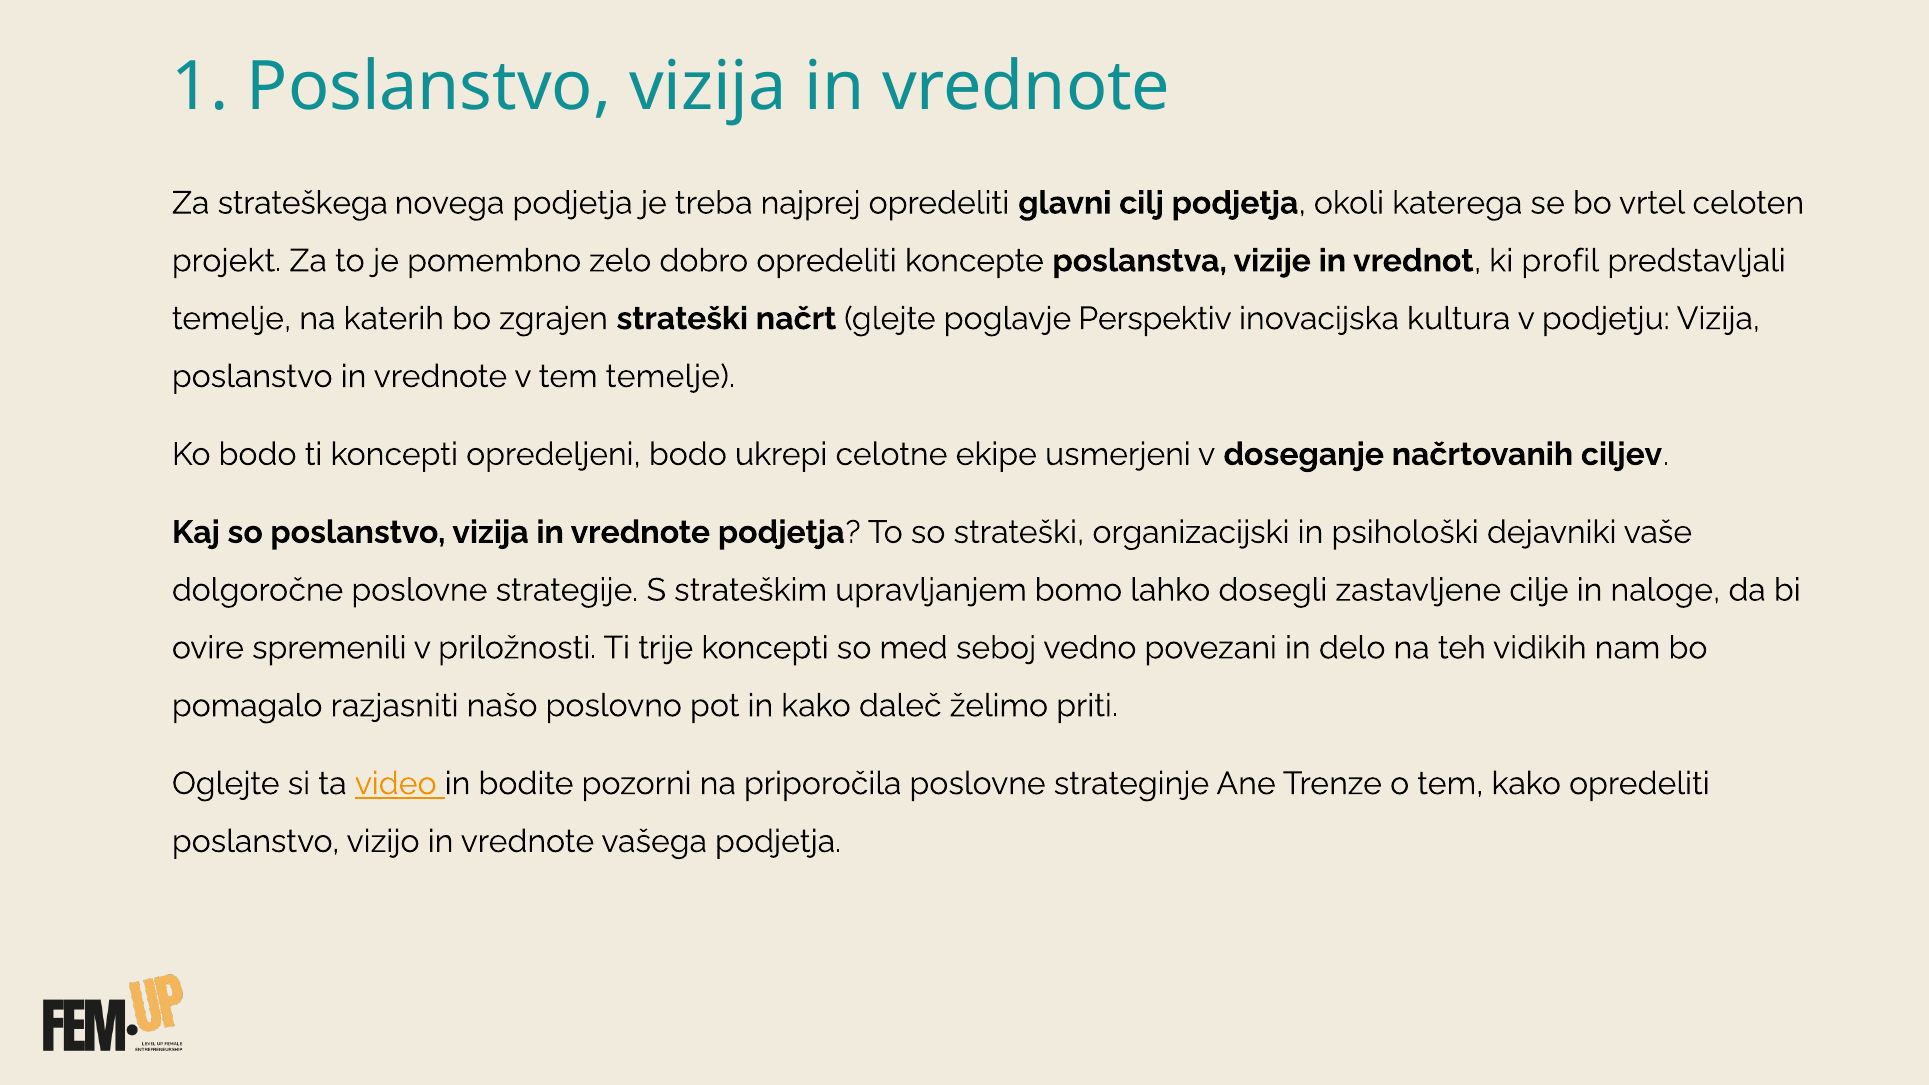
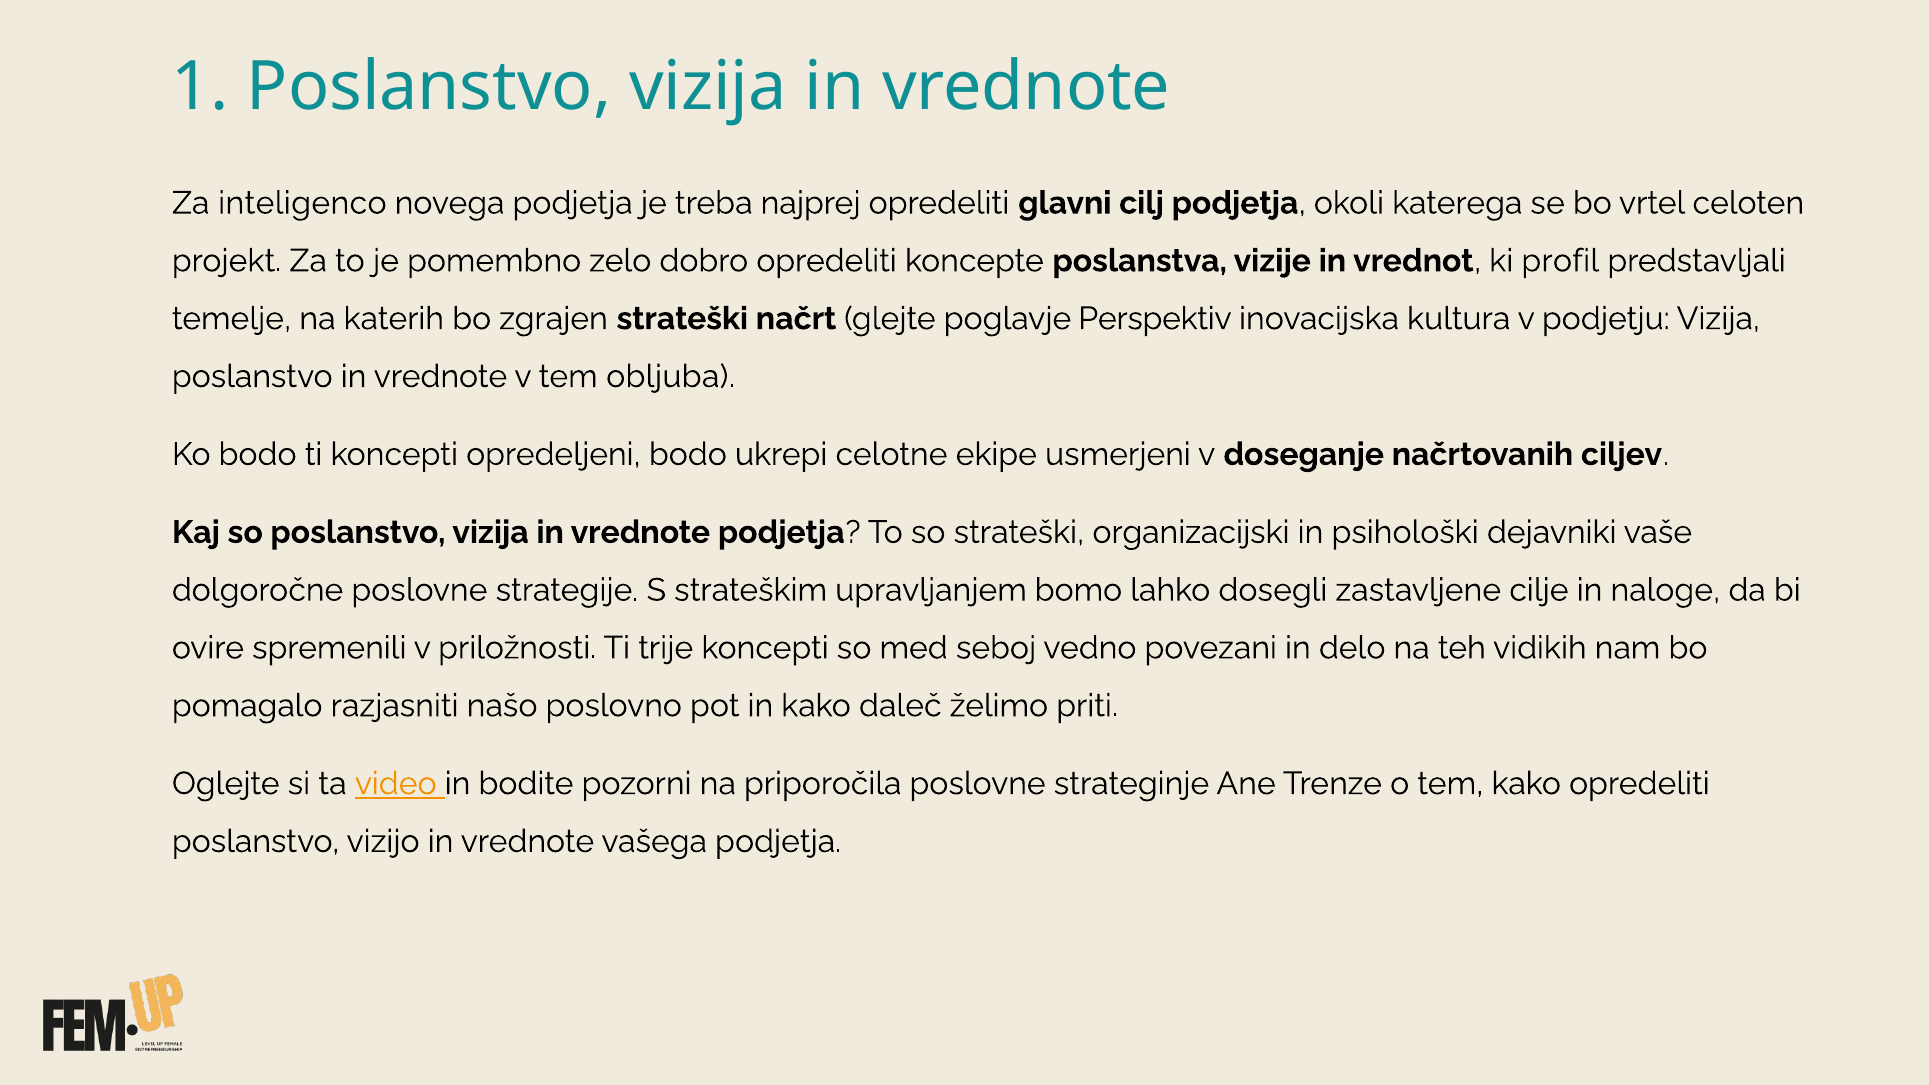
strateškega: strateškega -> inteligenco (302, 203)
tem temelje: temelje -> obljuba (670, 376)
